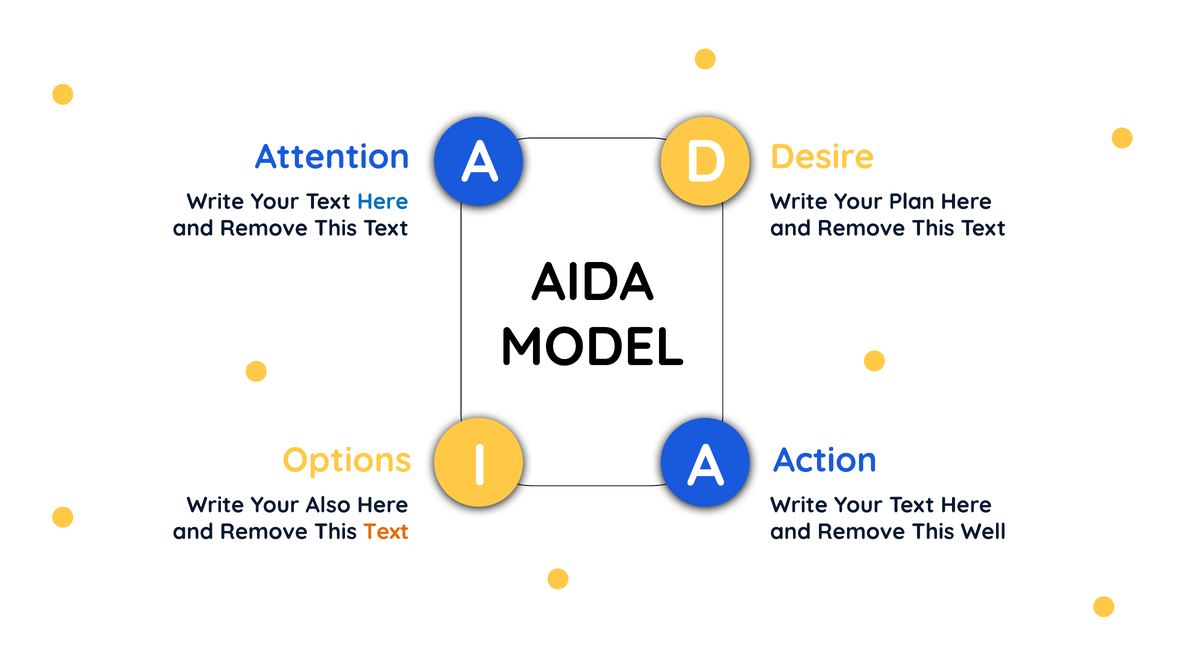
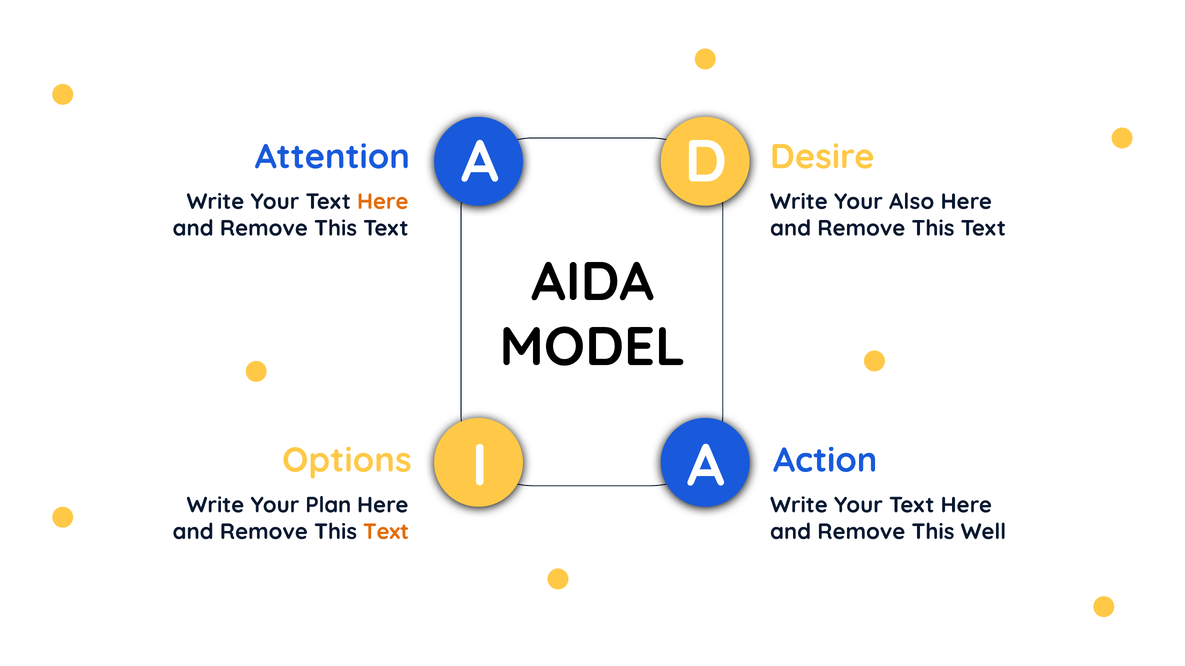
Here colour: blue -> orange (383, 202)
Plan: Plan -> Also (912, 202)
Also: Also -> Plan (328, 505)
